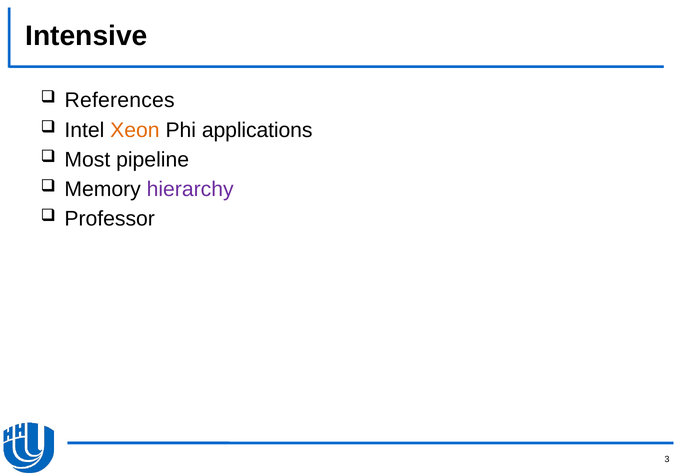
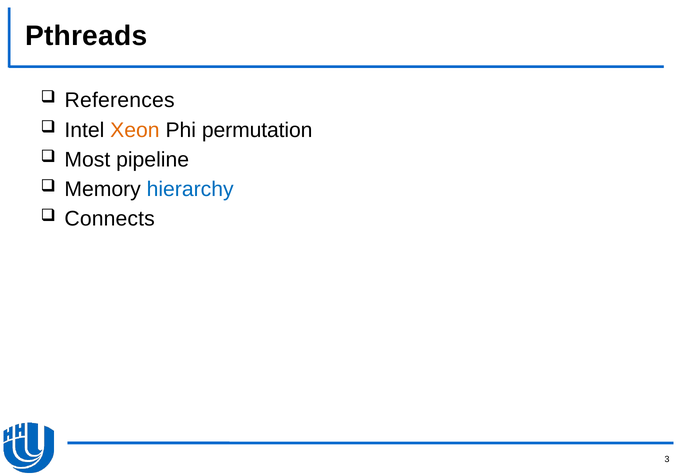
Intensive: Intensive -> Pthreads (86, 36)
applications: applications -> permutation (257, 130)
hierarchy colour: purple -> blue (190, 189)
Professor: Professor -> Connects (110, 219)
